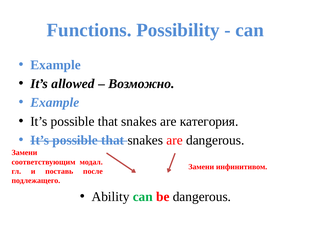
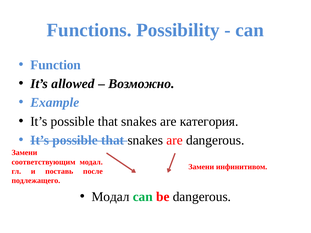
Example: Example -> Function (56, 65)
Ability: Ability -> Модал (111, 197)
